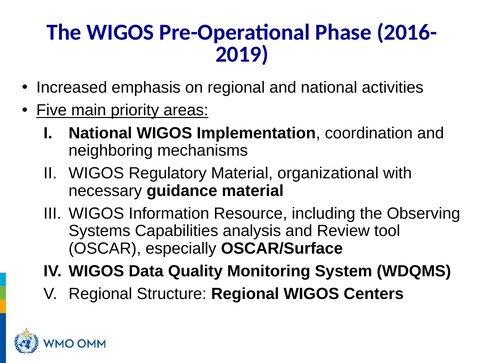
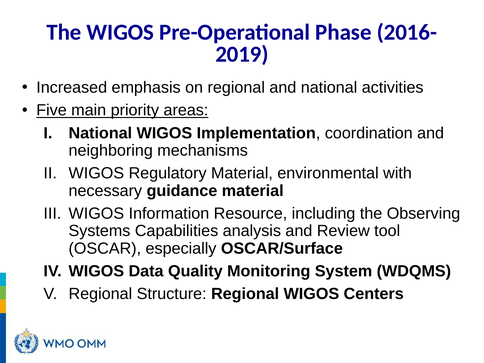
organizational: organizational -> environmental (328, 173)
